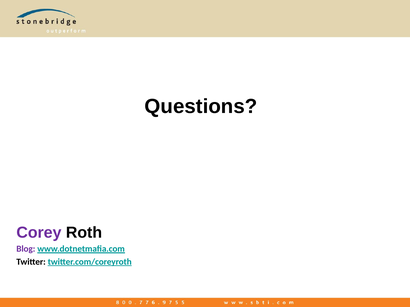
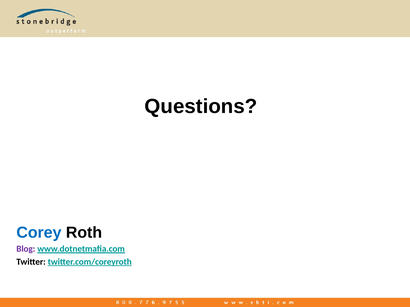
Corey colour: purple -> blue (39, 233)
